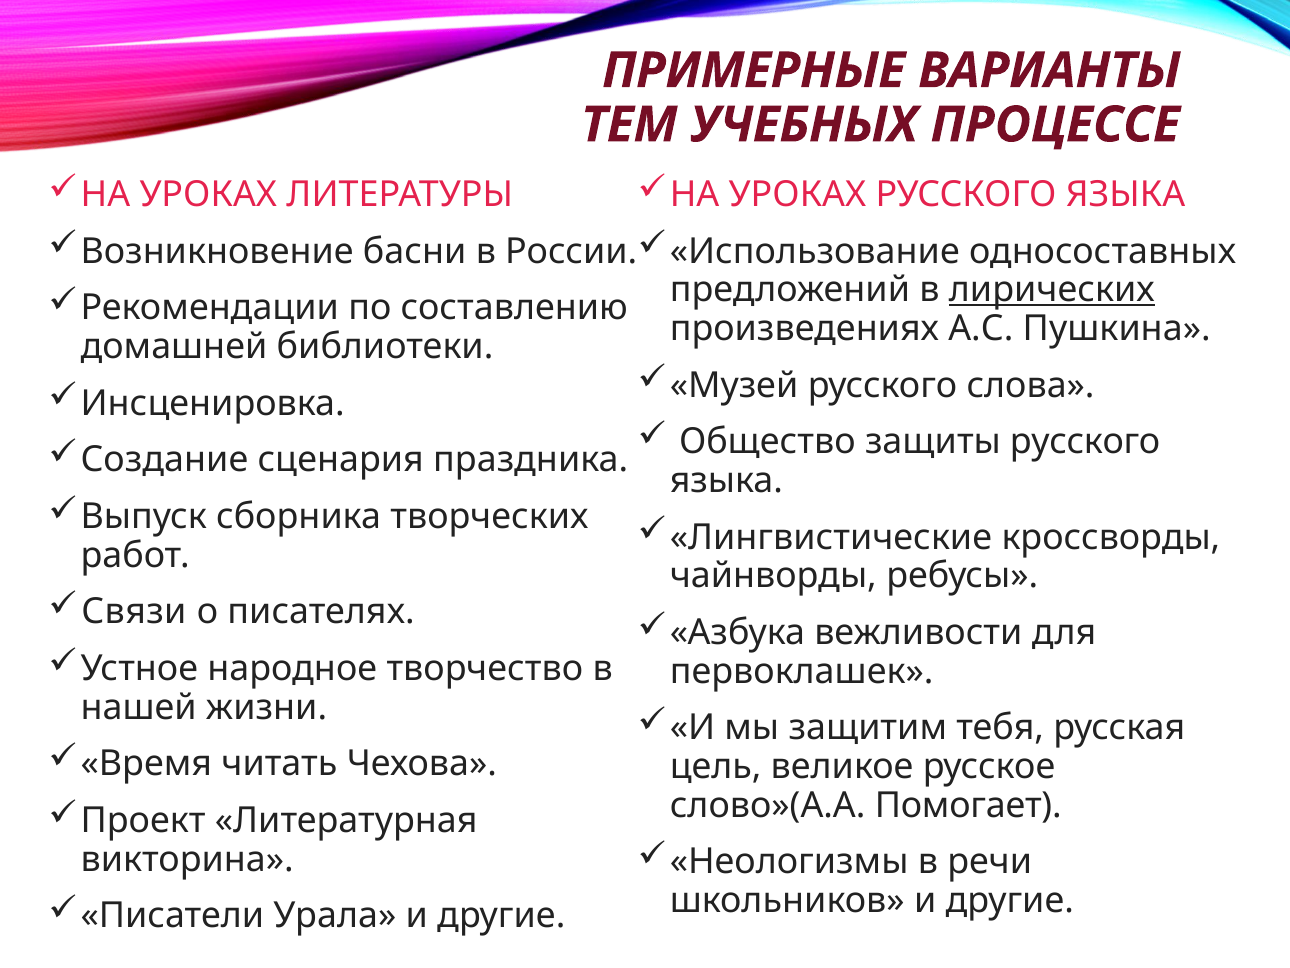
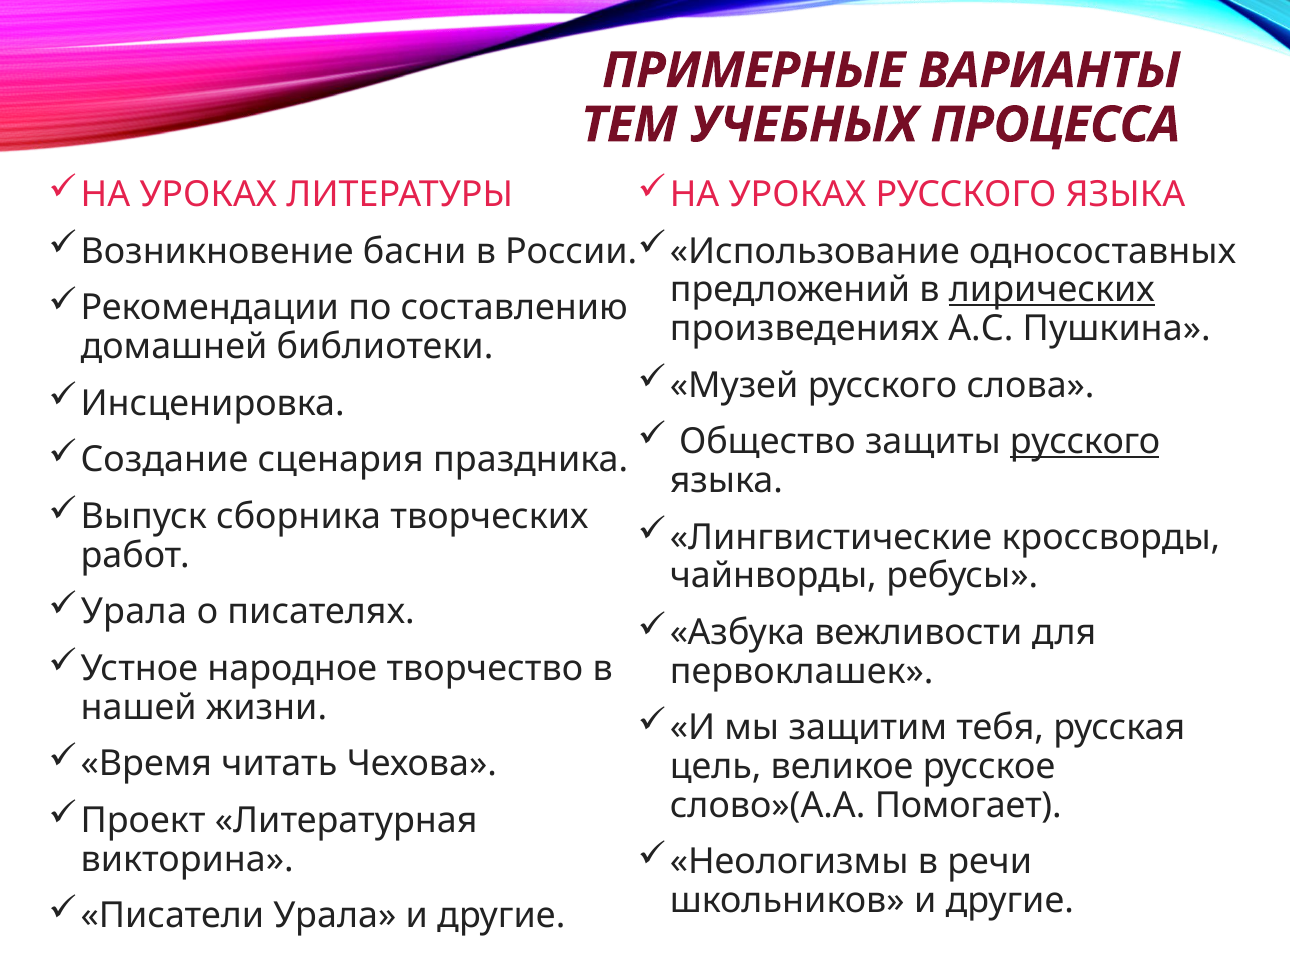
ПРОЦЕССЕ: ПРОЦЕССЕ -> ПРОЦЕССА (1056, 125)
русского underline: none -> present (1085, 442)
Связи: Связи -> Урала (134, 612)
